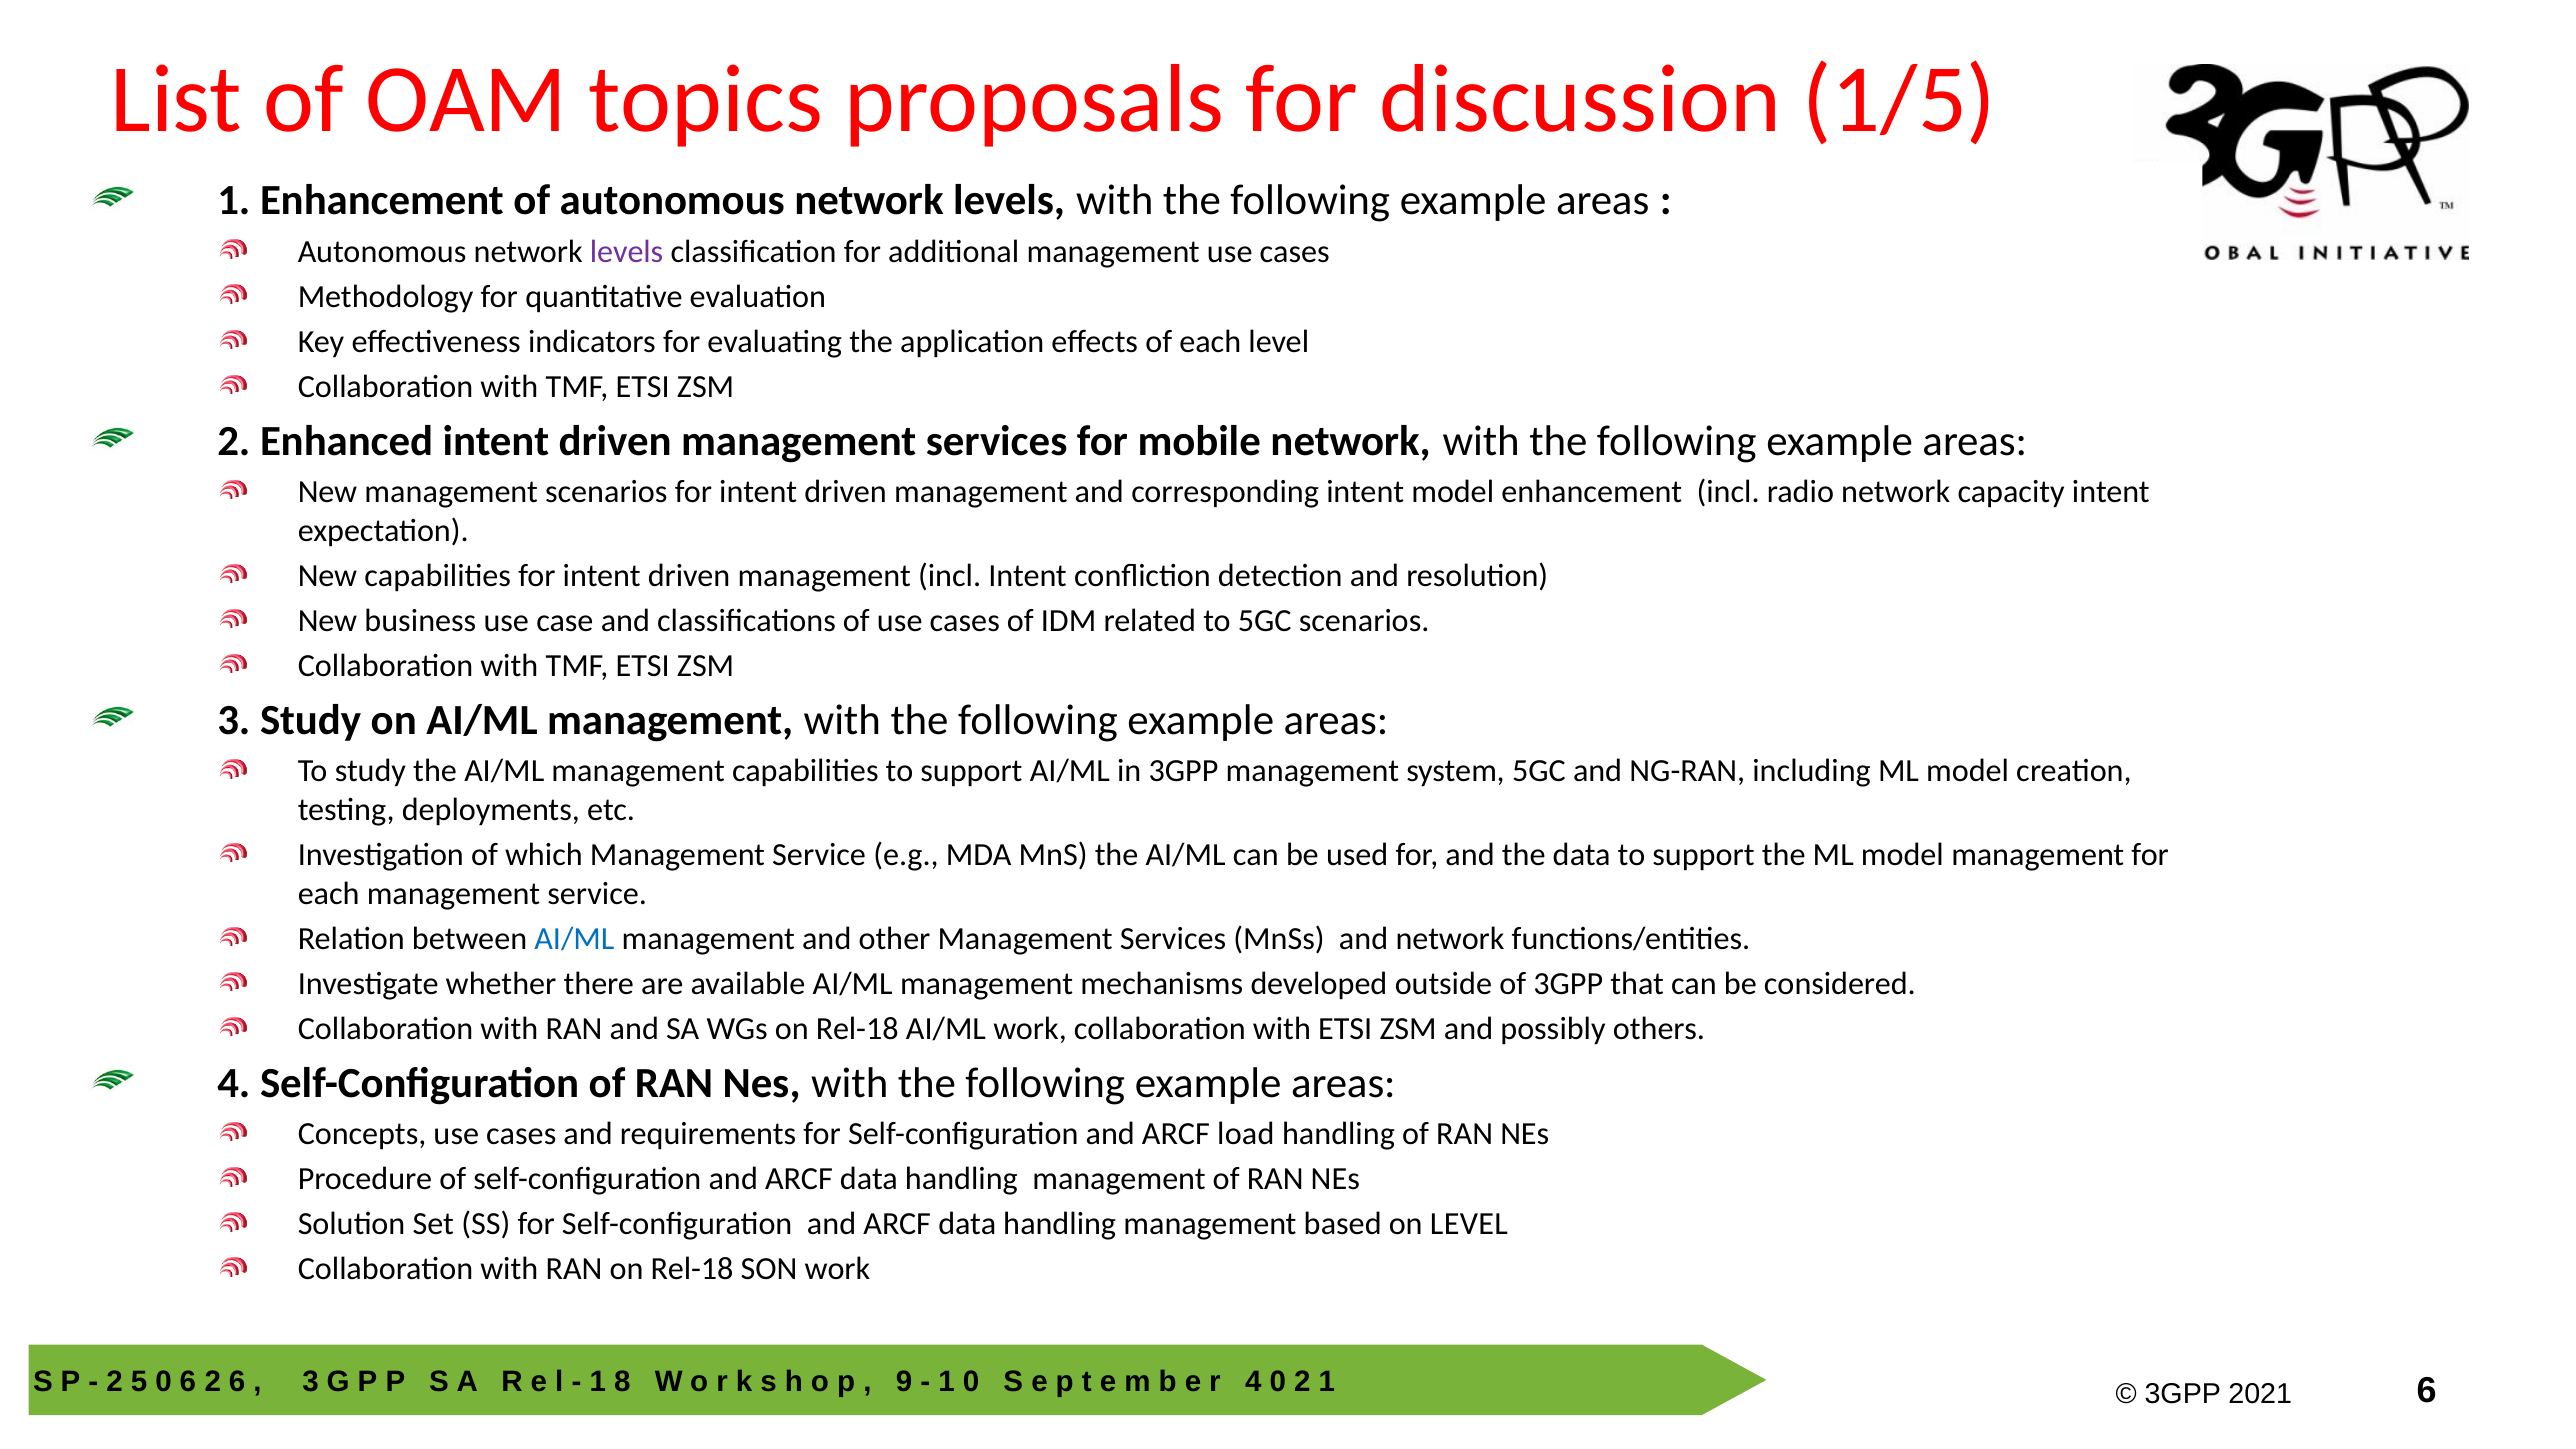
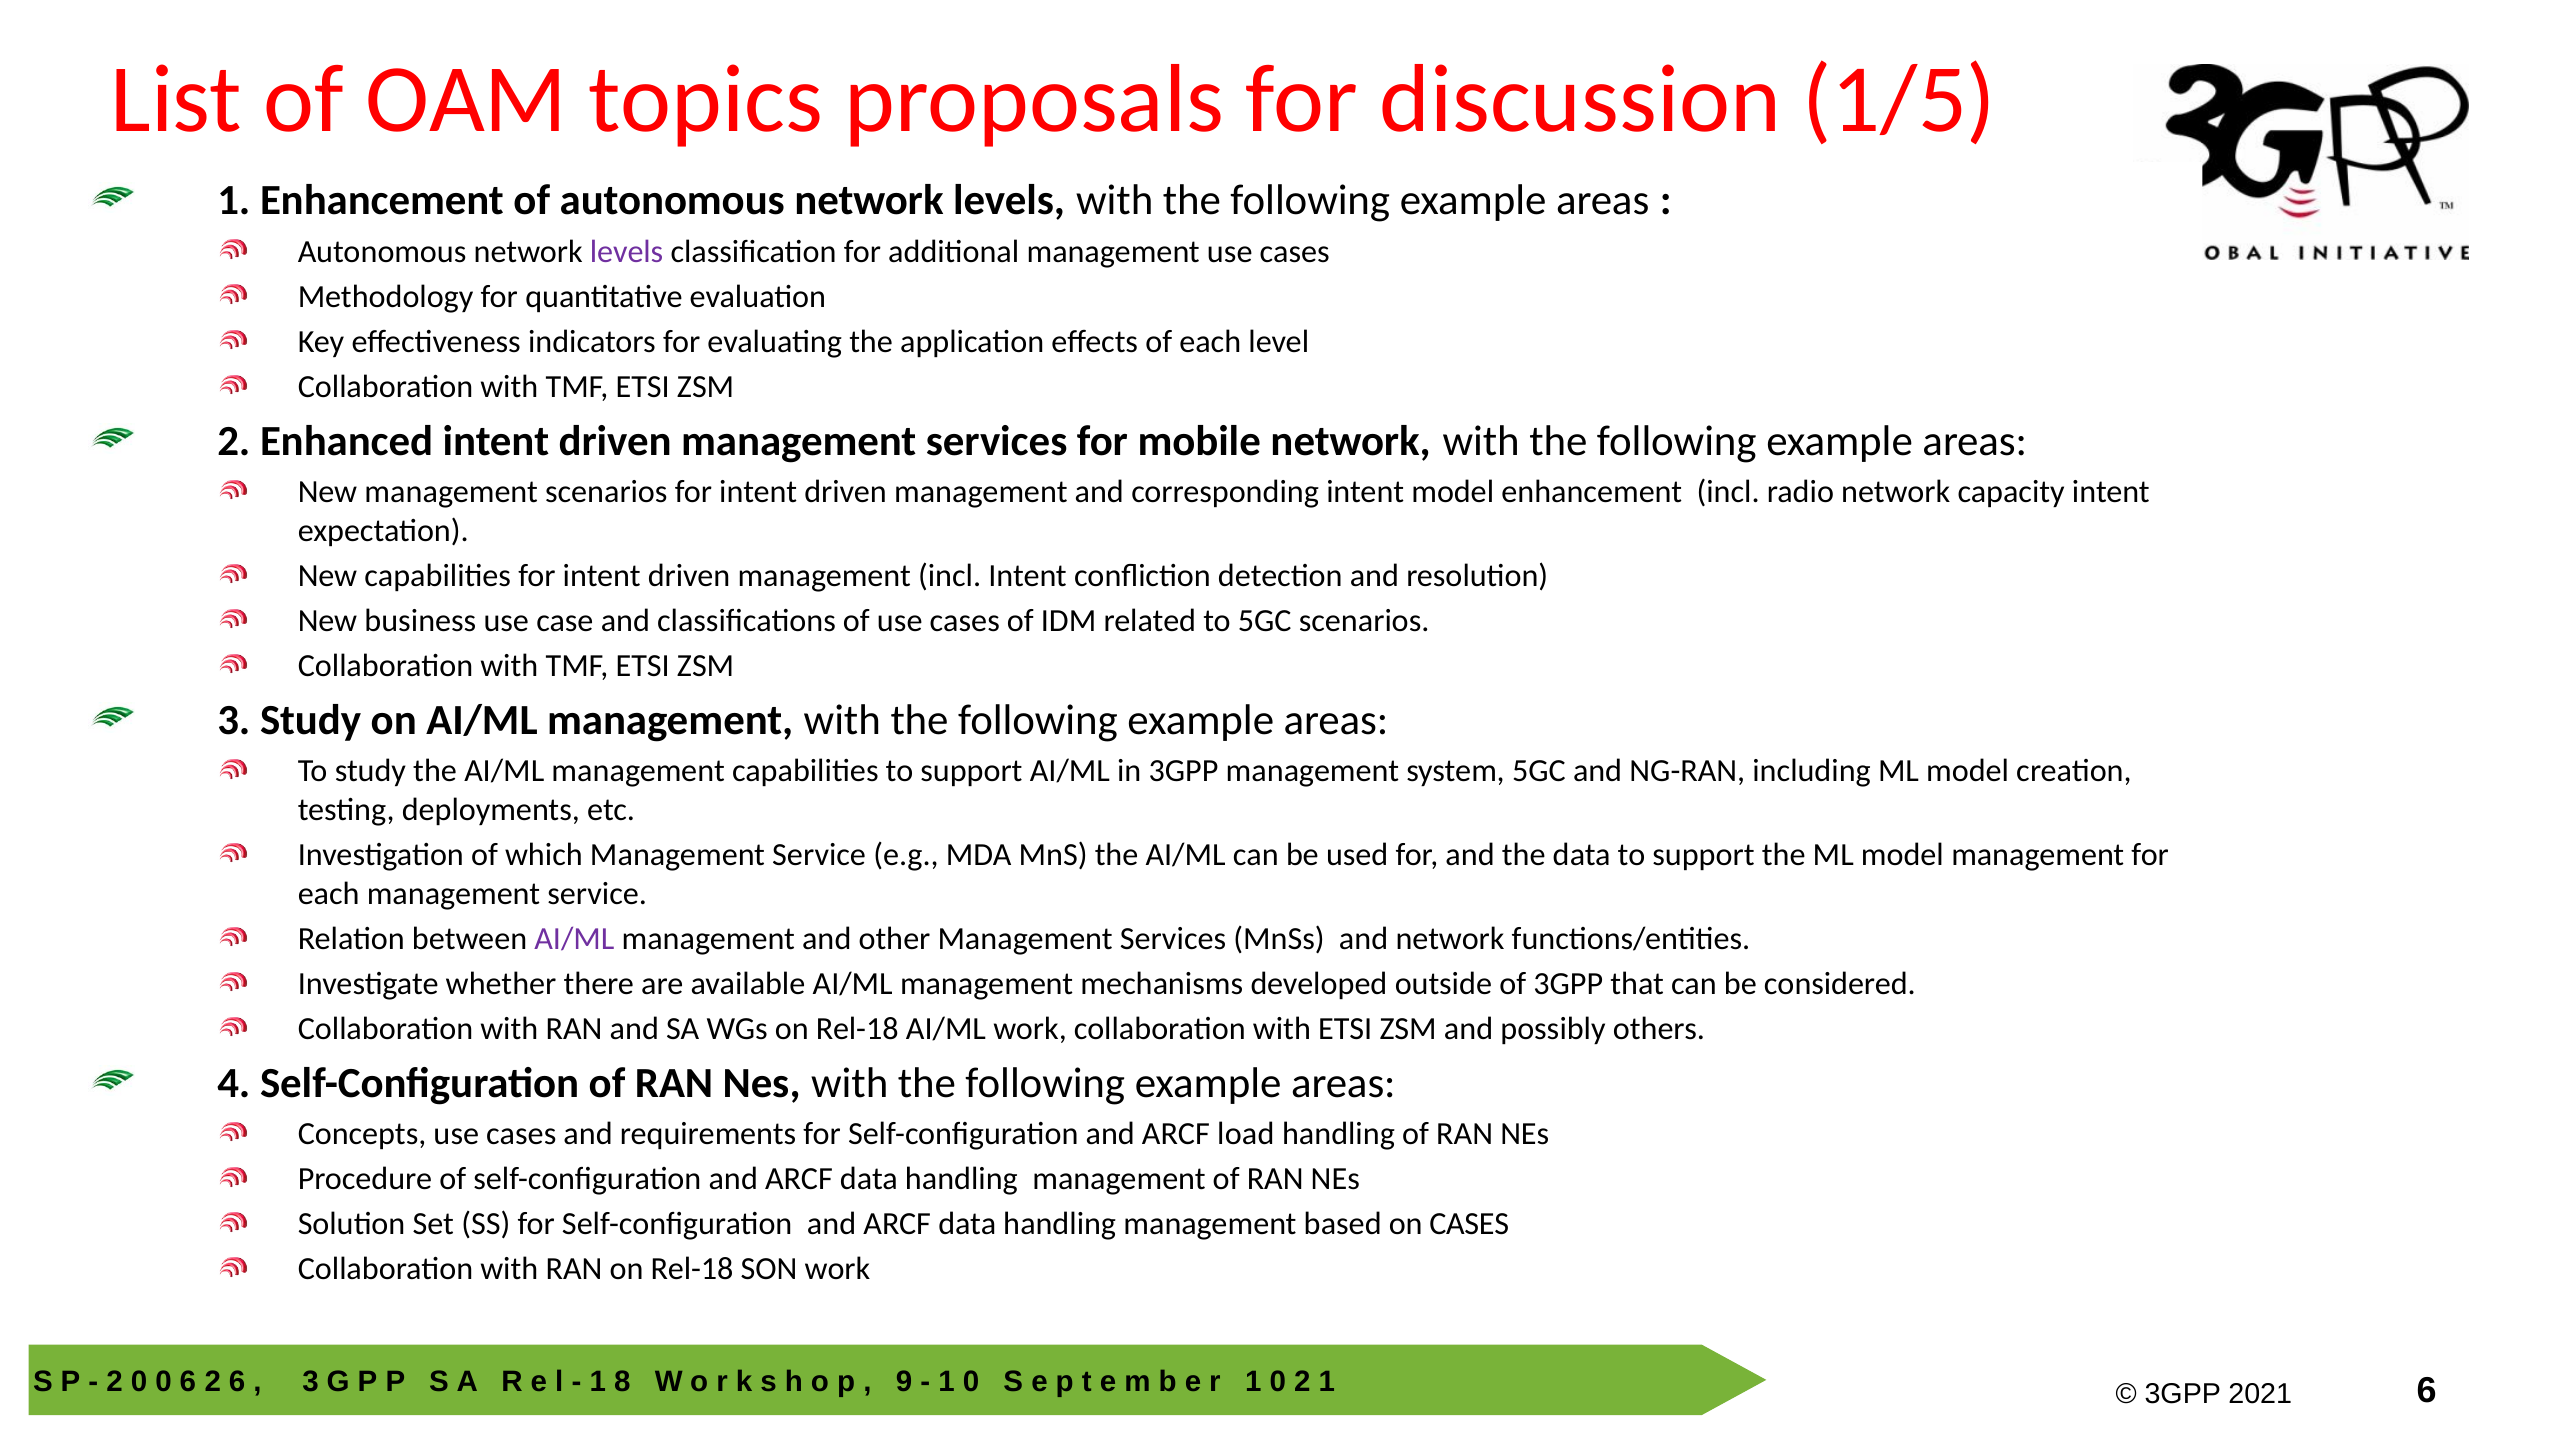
AI/ML colour: blue -> purple (574, 939)
on LEVEL: LEVEL -> CASES (1469, 1224)
2 5: 5 -> 0 (139, 1381)
4: 4 -> 1 (1253, 1381)
